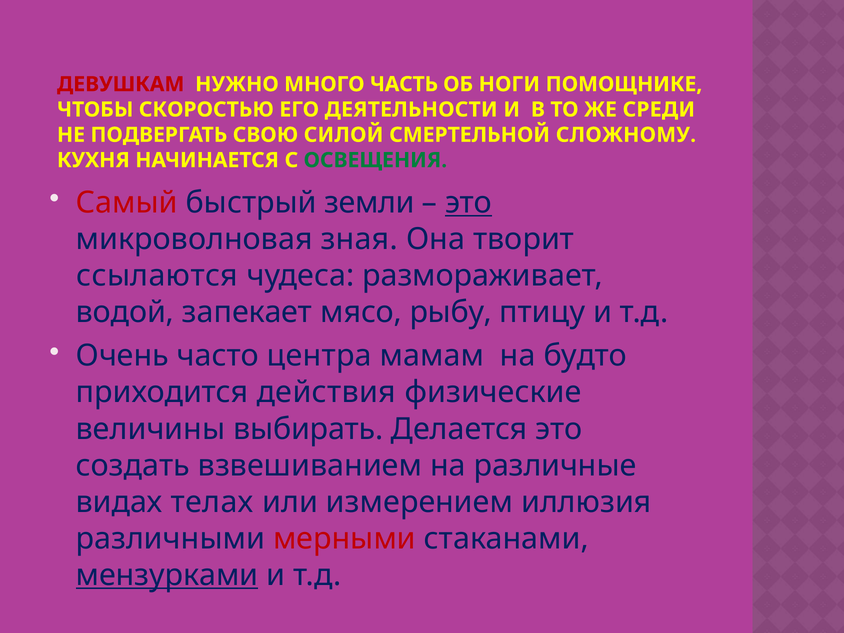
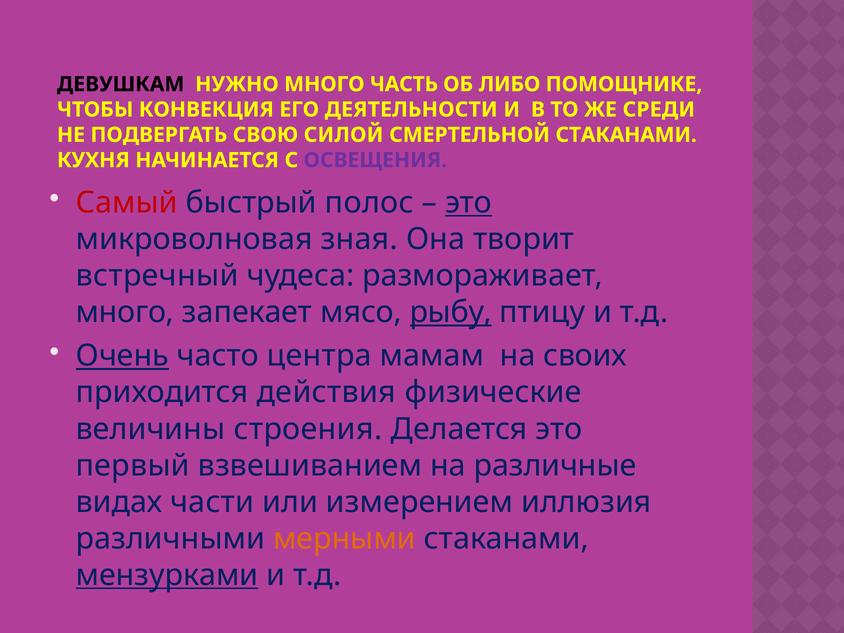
ДЕВУШКАМ colour: red -> black (121, 84)
НОГИ: НОГИ -> ЛИБО (510, 84)
СКОРОСТЬЮ: СКОРОСТЬЮ -> КОНВЕКЦИЯ (206, 110)
СМЕРТЕЛЬНОЙ СЛОЖНОМУ: СЛОЖНОМУ -> СТАКАНАМИ (626, 135)
ОСВЕЩЕНИЯ colour: green -> purple (375, 160)
земли: земли -> полос (369, 203)
ссылаются: ссылаются -> встречный (157, 276)
водой: водой -> много (125, 312)
рыбу underline: none -> present (451, 312)
Очень underline: none -> present (122, 356)
будто: будто -> своих (585, 356)
выбирать: выбирать -> строения (308, 429)
создать: создать -> первый (133, 466)
телах: телах -> части (212, 502)
мерными colour: red -> orange (345, 539)
